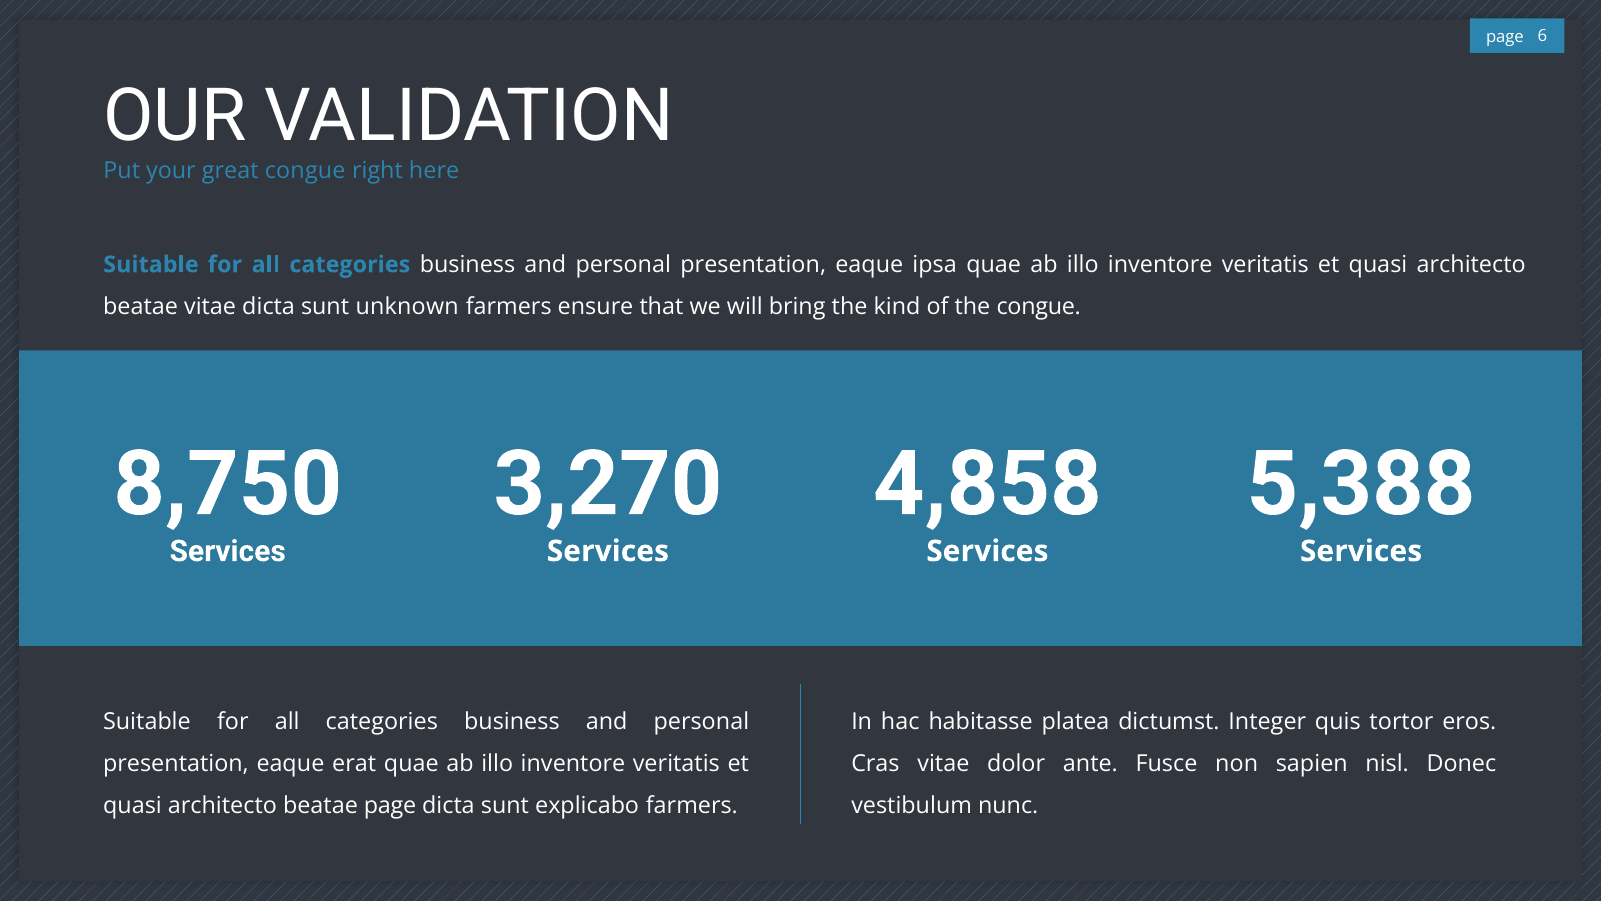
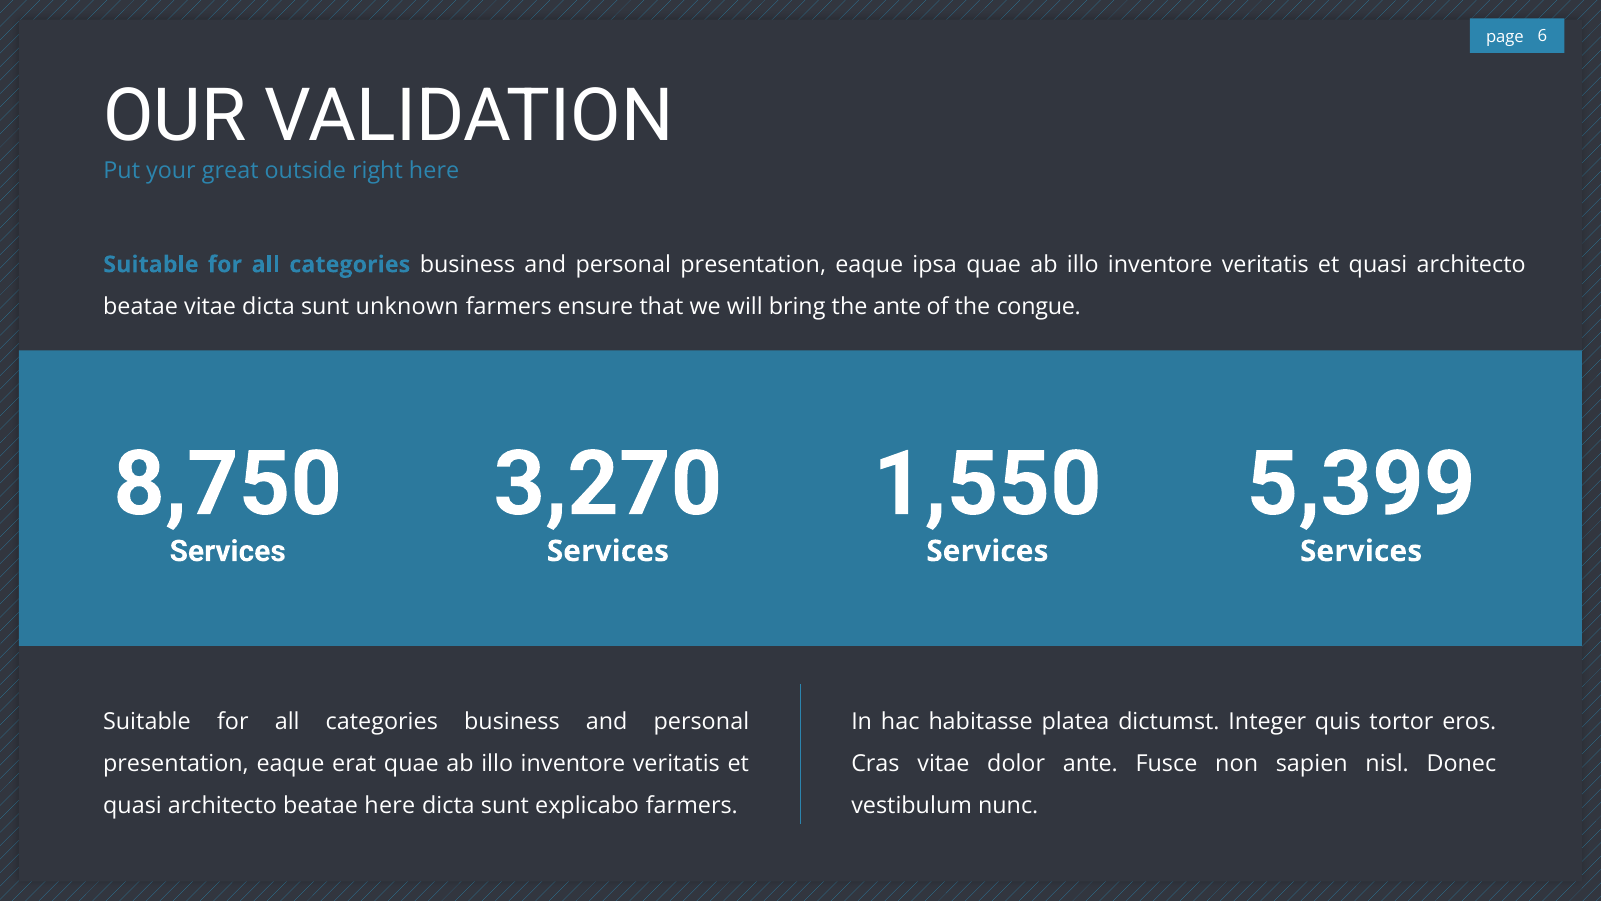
great congue: congue -> outside (305, 171)
the kind: kind -> ante (897, 306)
4,858: 4,858 -> 1,550 (987, 484)
5,388: 5,388 -> 5,399 (1361, 484)
beatae page: page -> here (390, 806)
